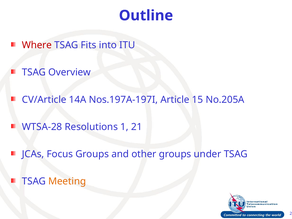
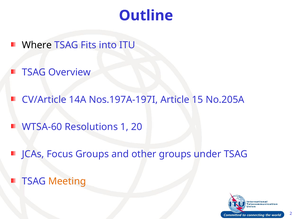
Where colour: red -> black (37, 45)
WTSA-28: WTSA-28 -> WTSA-60 (42, 127)
21: 21 -> 20 (137, 127)
